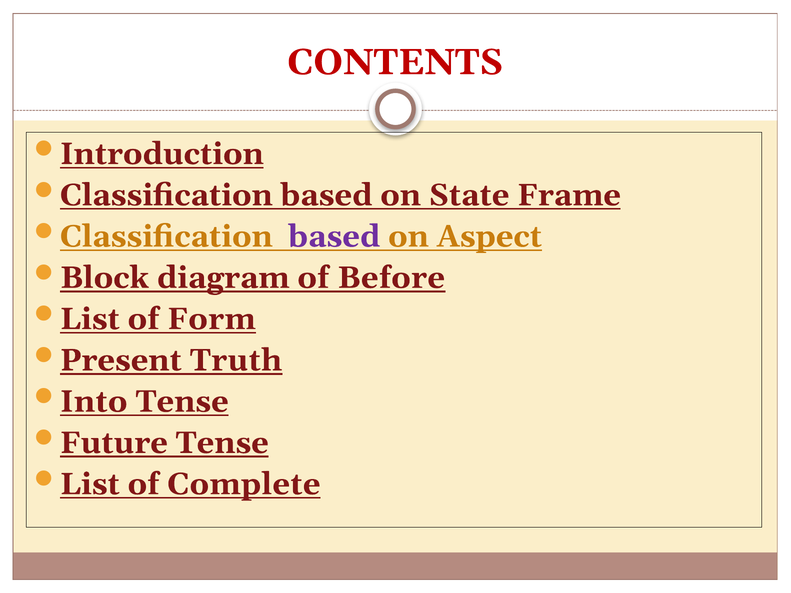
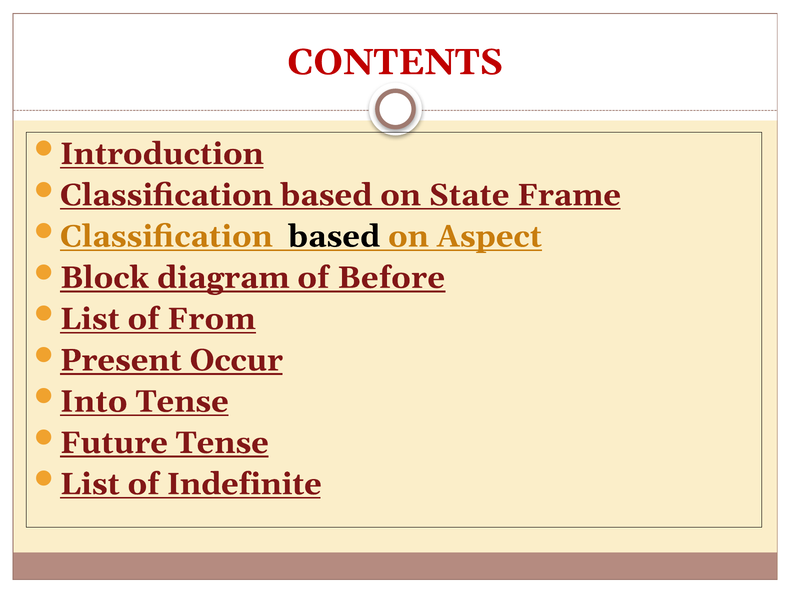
based colour: purple -> black (334, 237)
Form: Form -> From (212, 319)
Truth: Truth -> Occur (236, 360)
Complete: Complete -> Indefinite (244, 484)
